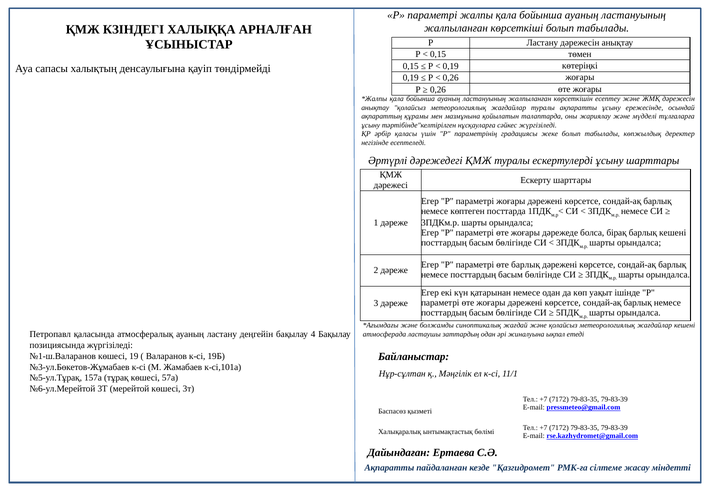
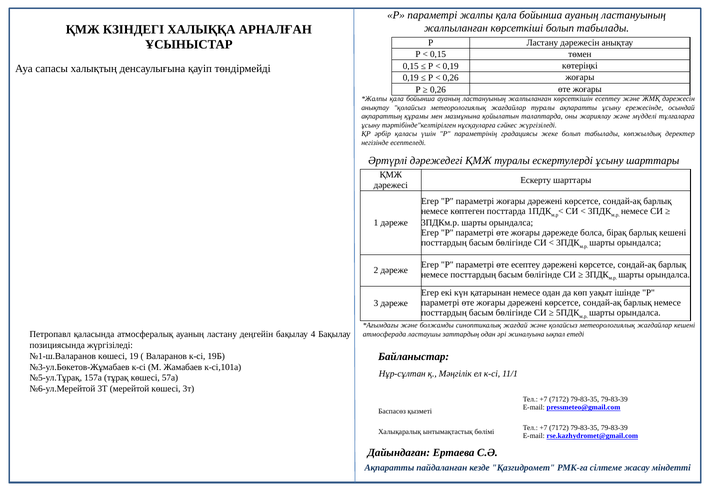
өте барлық: барлық -> есептеу (526, 265)
